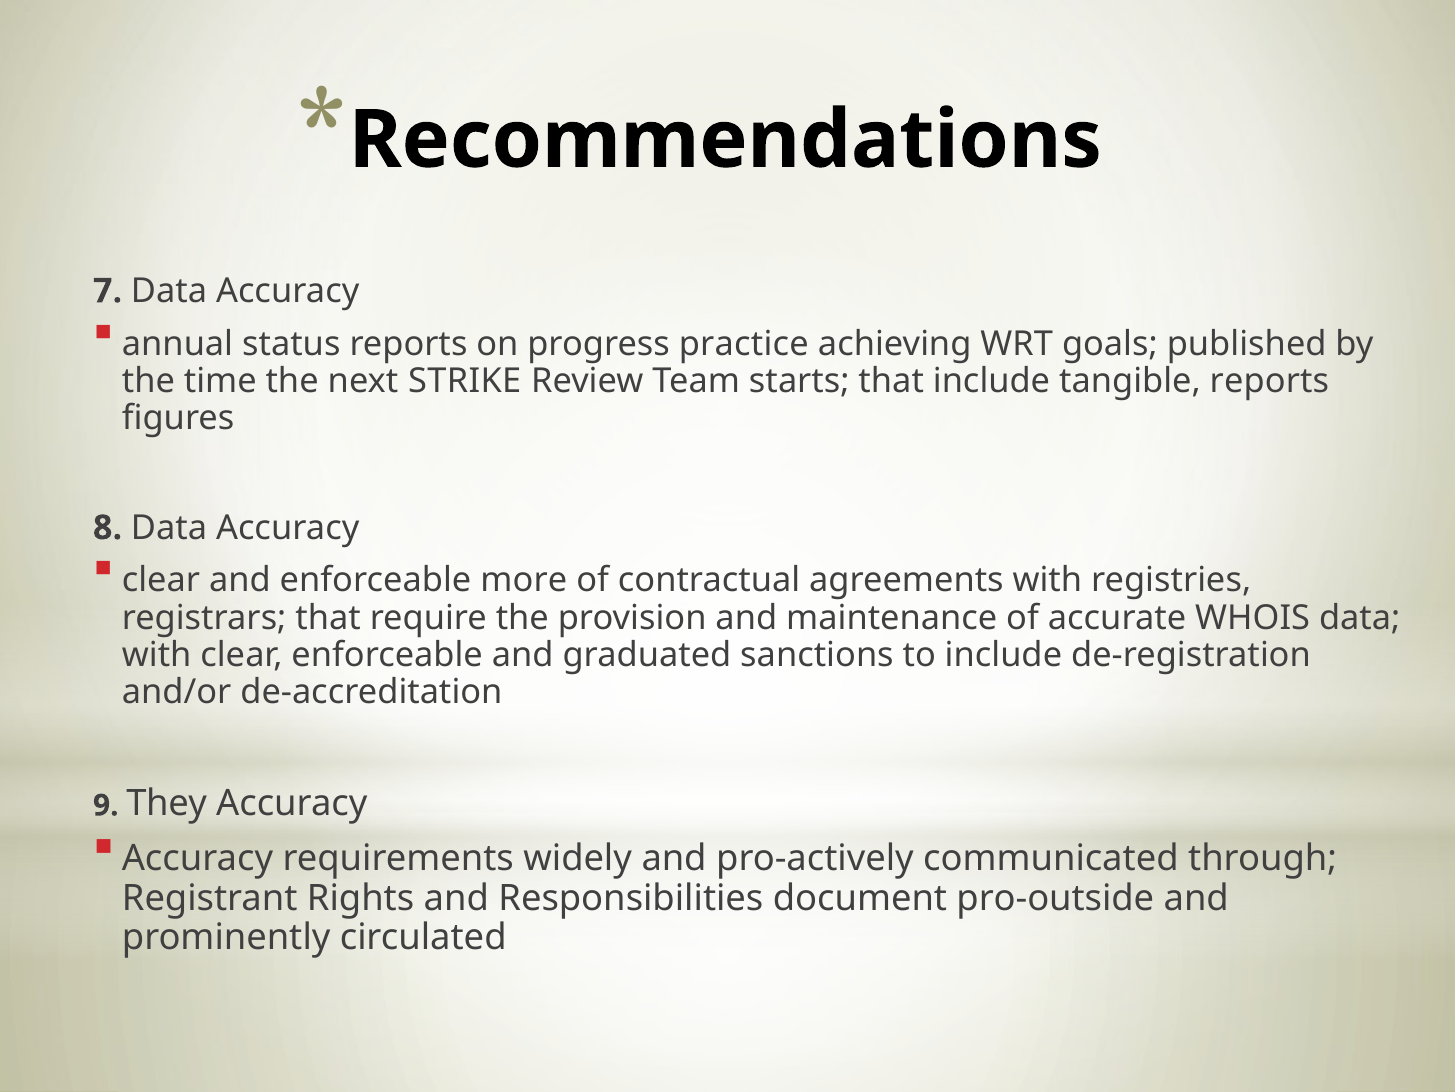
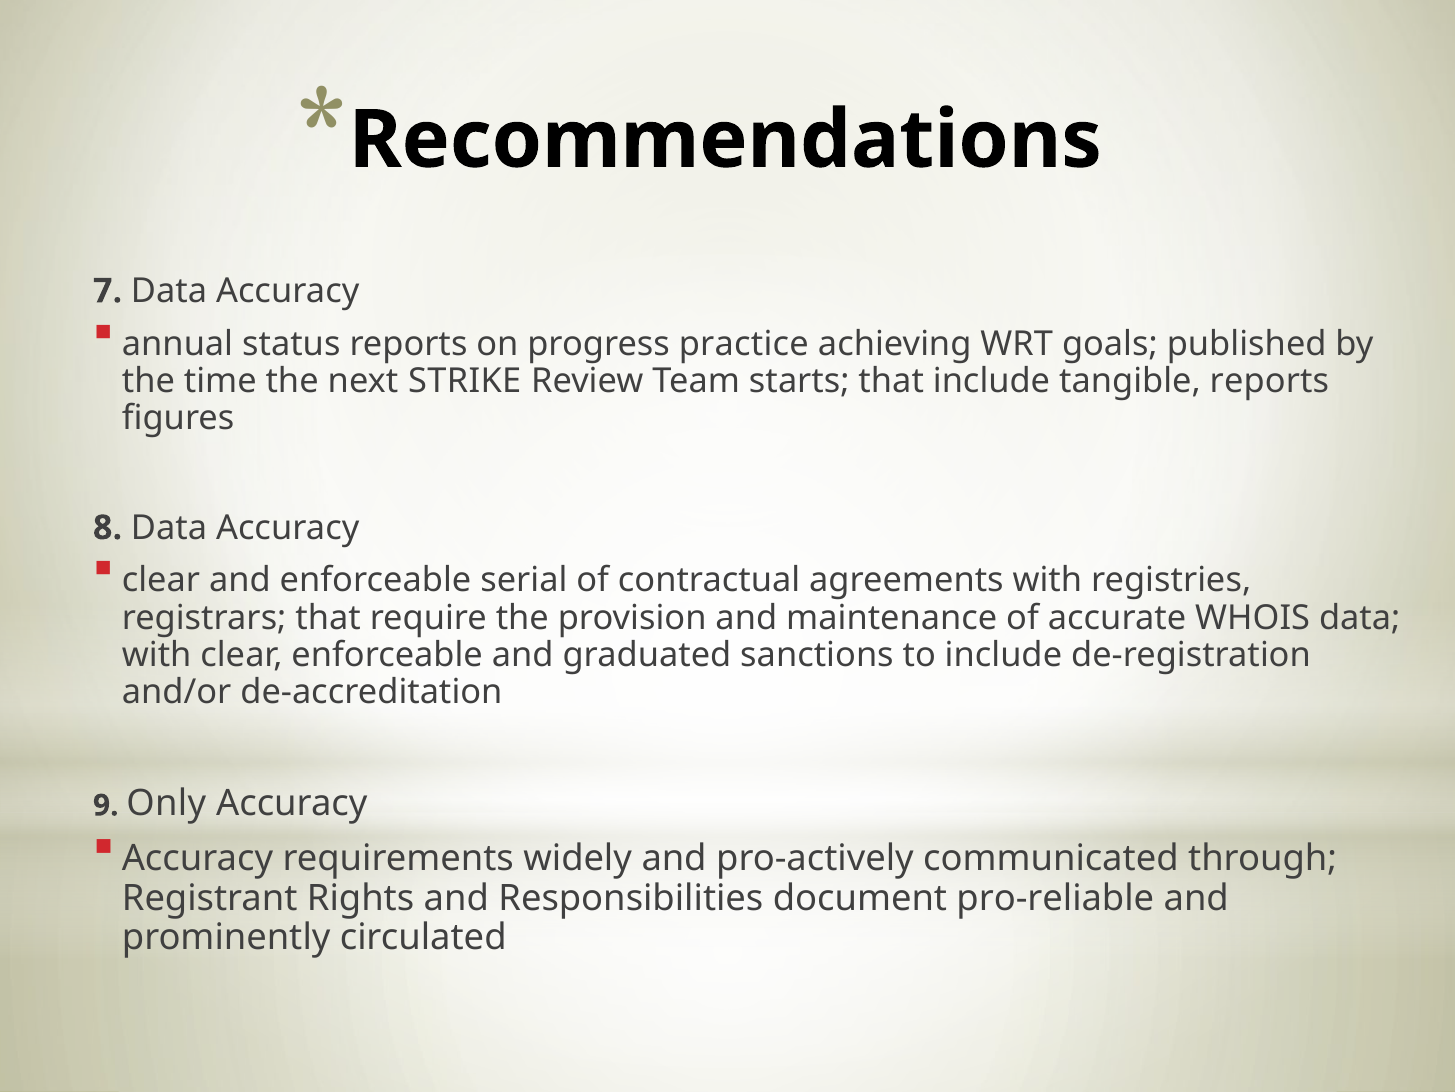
more: more -> serial (524, 580)
They: They -> Only (166, 803)
pro-outside: pro-outside -> pro-reliable (1055, 897)
